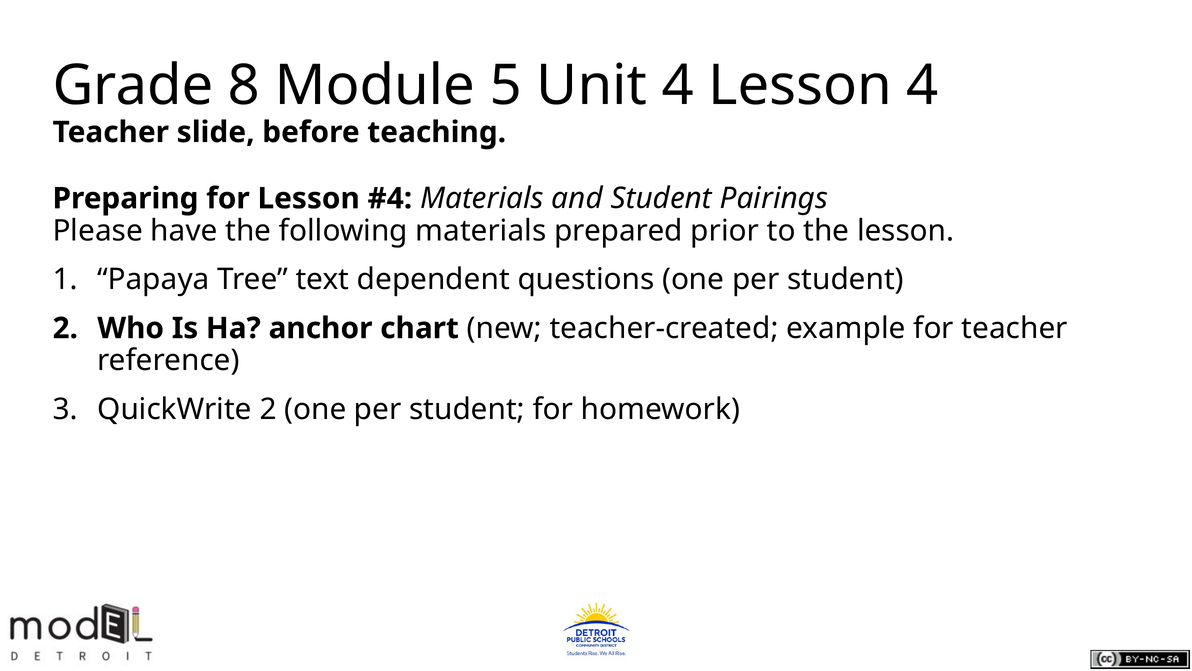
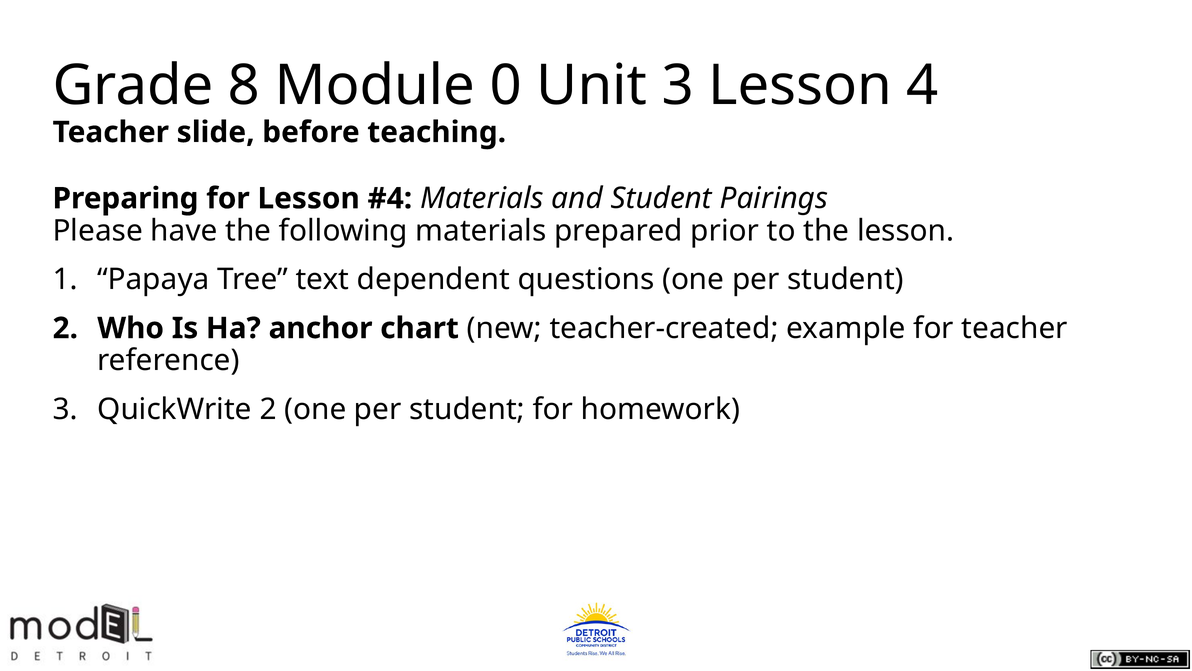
5: 5 -> 0 (506, 86)
Unit 4: 4 -> 3 (678, 86)
